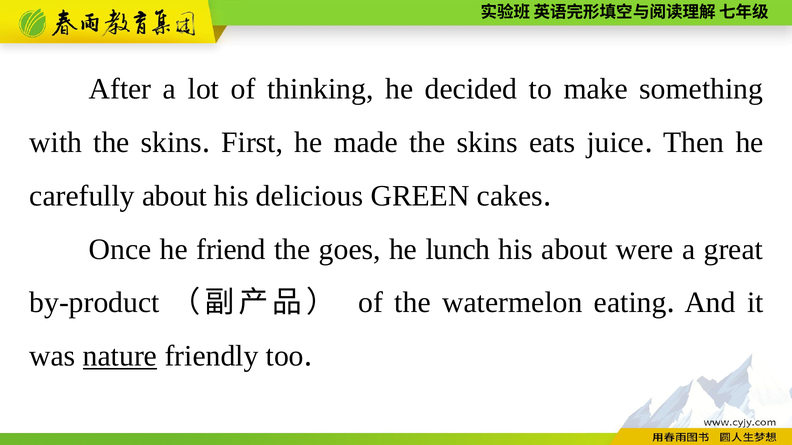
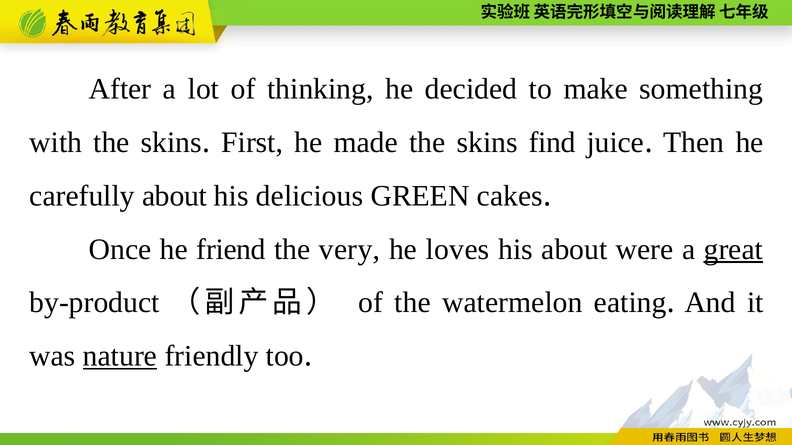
eats: eats -> find (552, 143)
goes: goes -> very (350, 250)
lunch: lunch -> loves (458, 250)
great underline: none -> present (733, 250)
